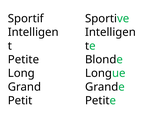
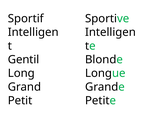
Petite: Petite -> Gentil (24, 60)
